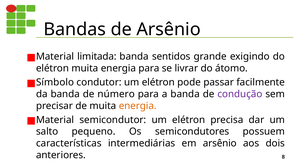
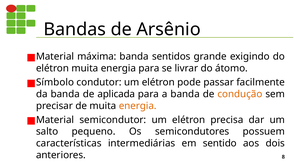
limitada: limitada -> máxima (97, 57)
número: número -> aplicada (116, 94)
condução colour: purple -> orange (240, 94)
em arsênio: arsênio -> sentido (220, 144)
